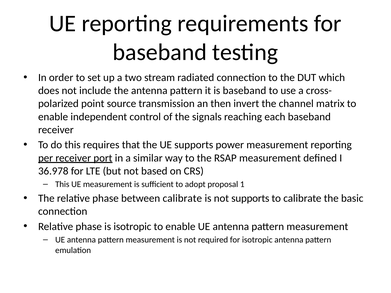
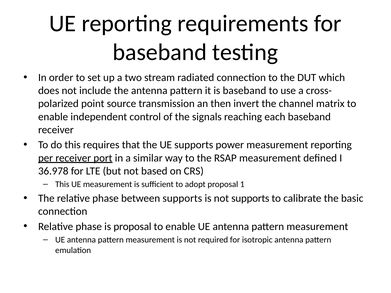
between calibrate: calibrate -> supports (182, 198)
is isotropic: isotropic -> proposal (132, 227)
